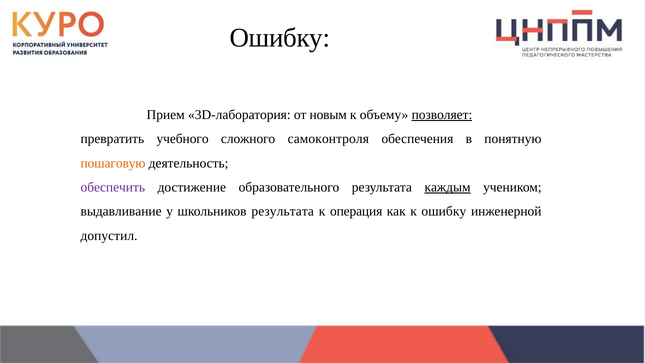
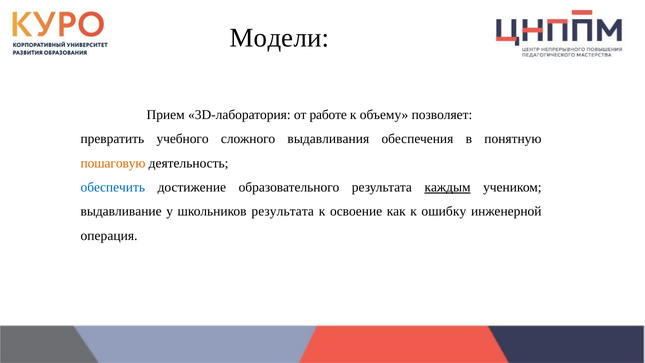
Ошибку: Ошибку -> Модели (280, 38)
новым: новым -> работе (328, 115)
позволяет underline: present -> none (442, 115)
самоконтроля: самоконтроля -> выдавливания (328, 139)
обеспечить colour: purple -> blue (113, 187)
операция: операция -> освоение (356, 211)
допустил: допустил -> операция (109, 236)
